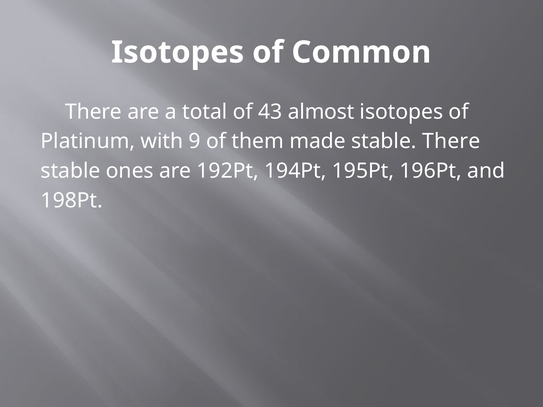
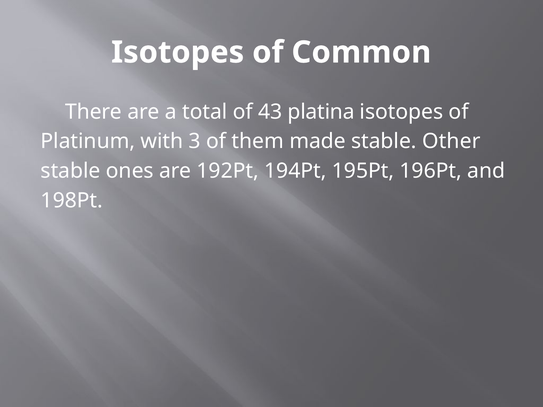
almost: almost -> platina (321, 112)
9: 9 -> 3 (195, 141)
stable There: There -> Other (451, 141)
